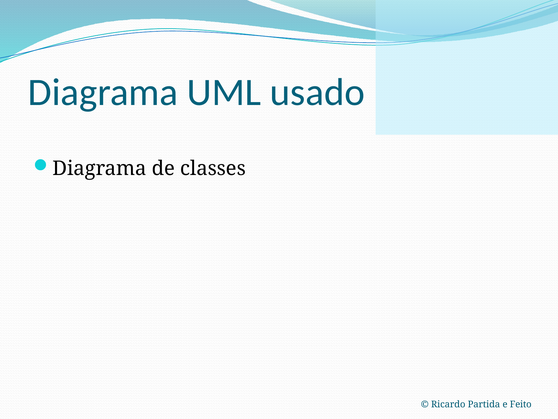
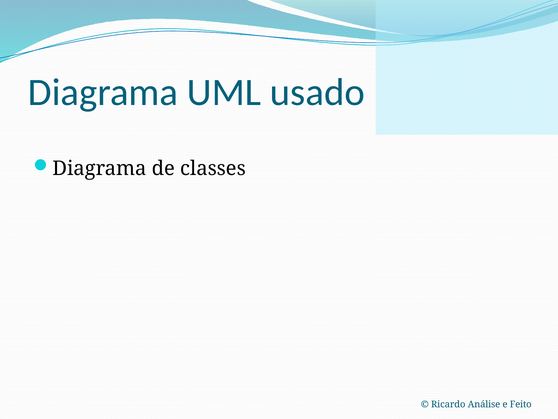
Partida: Partida -> Análise (484, 404)
